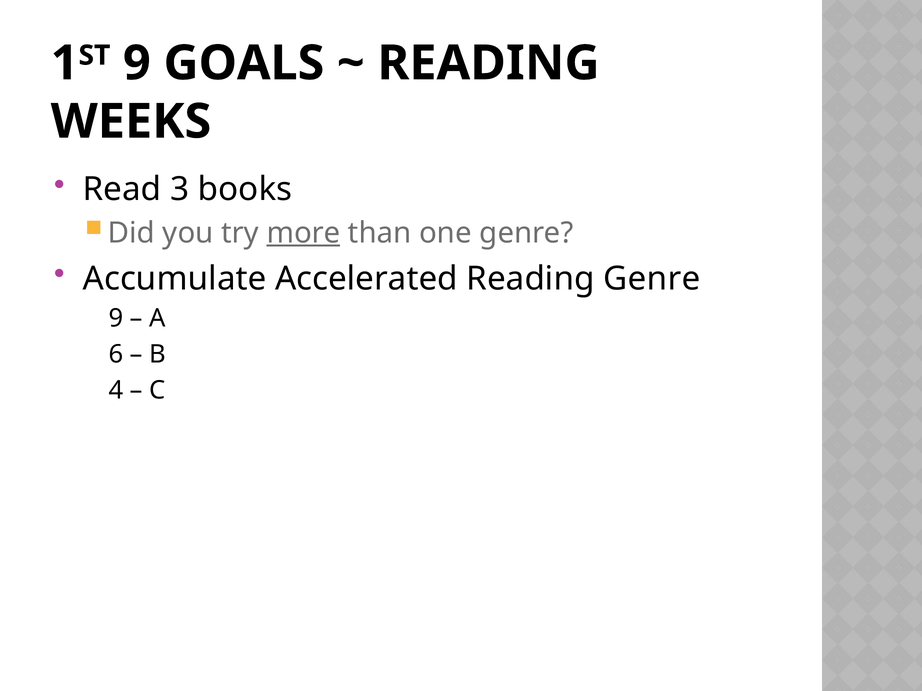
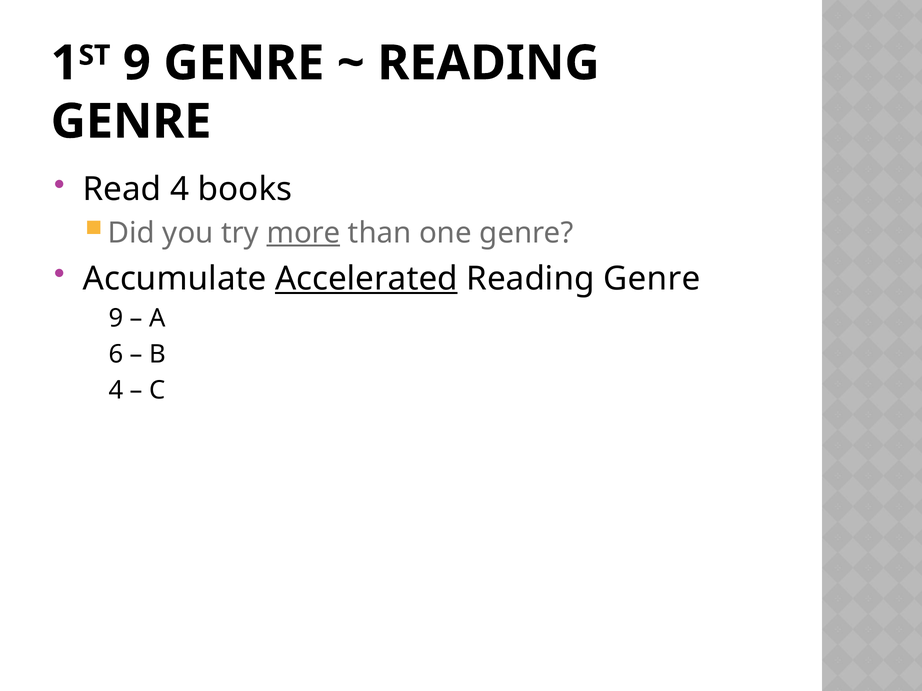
9 GOALS: GOALS -> GENRE (244, 63)
WEEKS: WEEKS -> GENRE (131, 122)
Read 3: 3 -> 4 (180, 189)
Accelerated underline: none -> present (366, 279)
